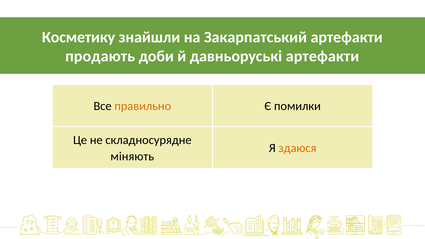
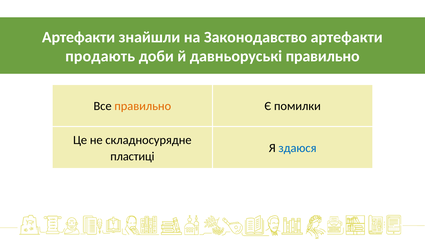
Косметику: Косметику -> Артефакти (79, 37)
Закарпатський: Закарпатський -> Законодавство (256, 37)
давньоруські артефакти: артефакти -> правильно (323, 56)
здаюся colour: orange -> blue (297, 148)
міняють: міняють -> пластиці (132, 156)
